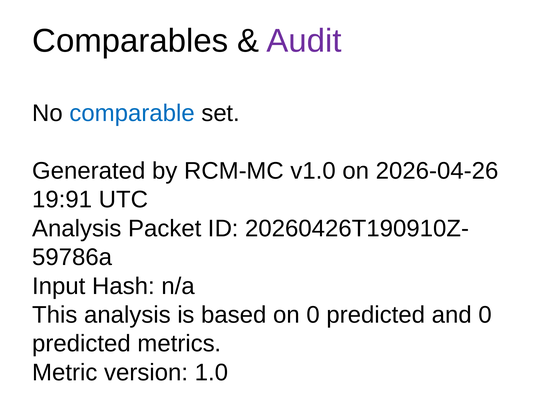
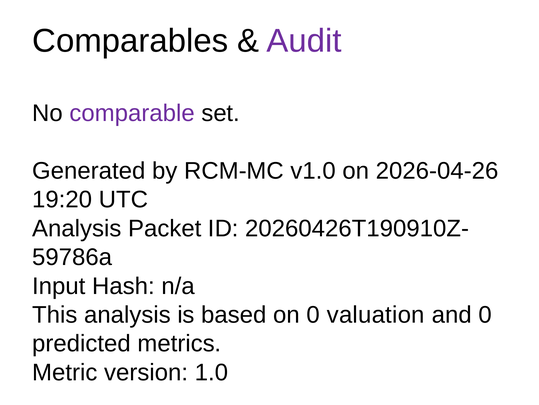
comparable colour: blue -> purple (132, 113)
19:91: 19:91 -> 19:20 (62, 199)
on 0 predicted: predicted -> valuation (376, 314)
